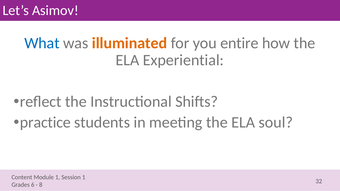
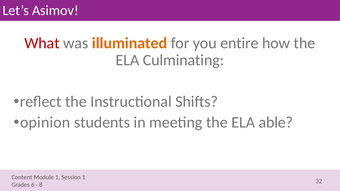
What colour: blue -> red (42, 43)
Experiential: Experiential -> Culminating (183, 60)
practice: practice -> opinion (45, 123)
soul: soul -> able (276, 123)
